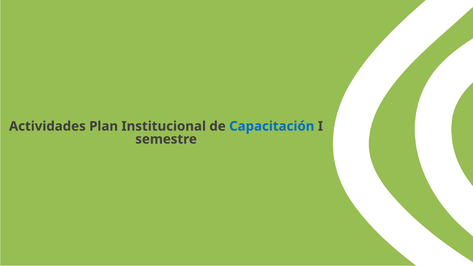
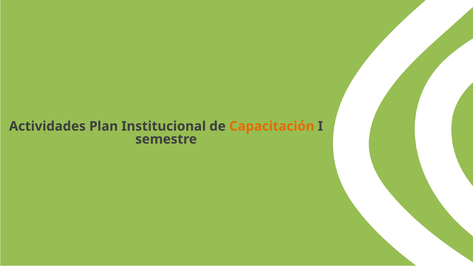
Capacitación colour: blue -> orange (272, 126)
